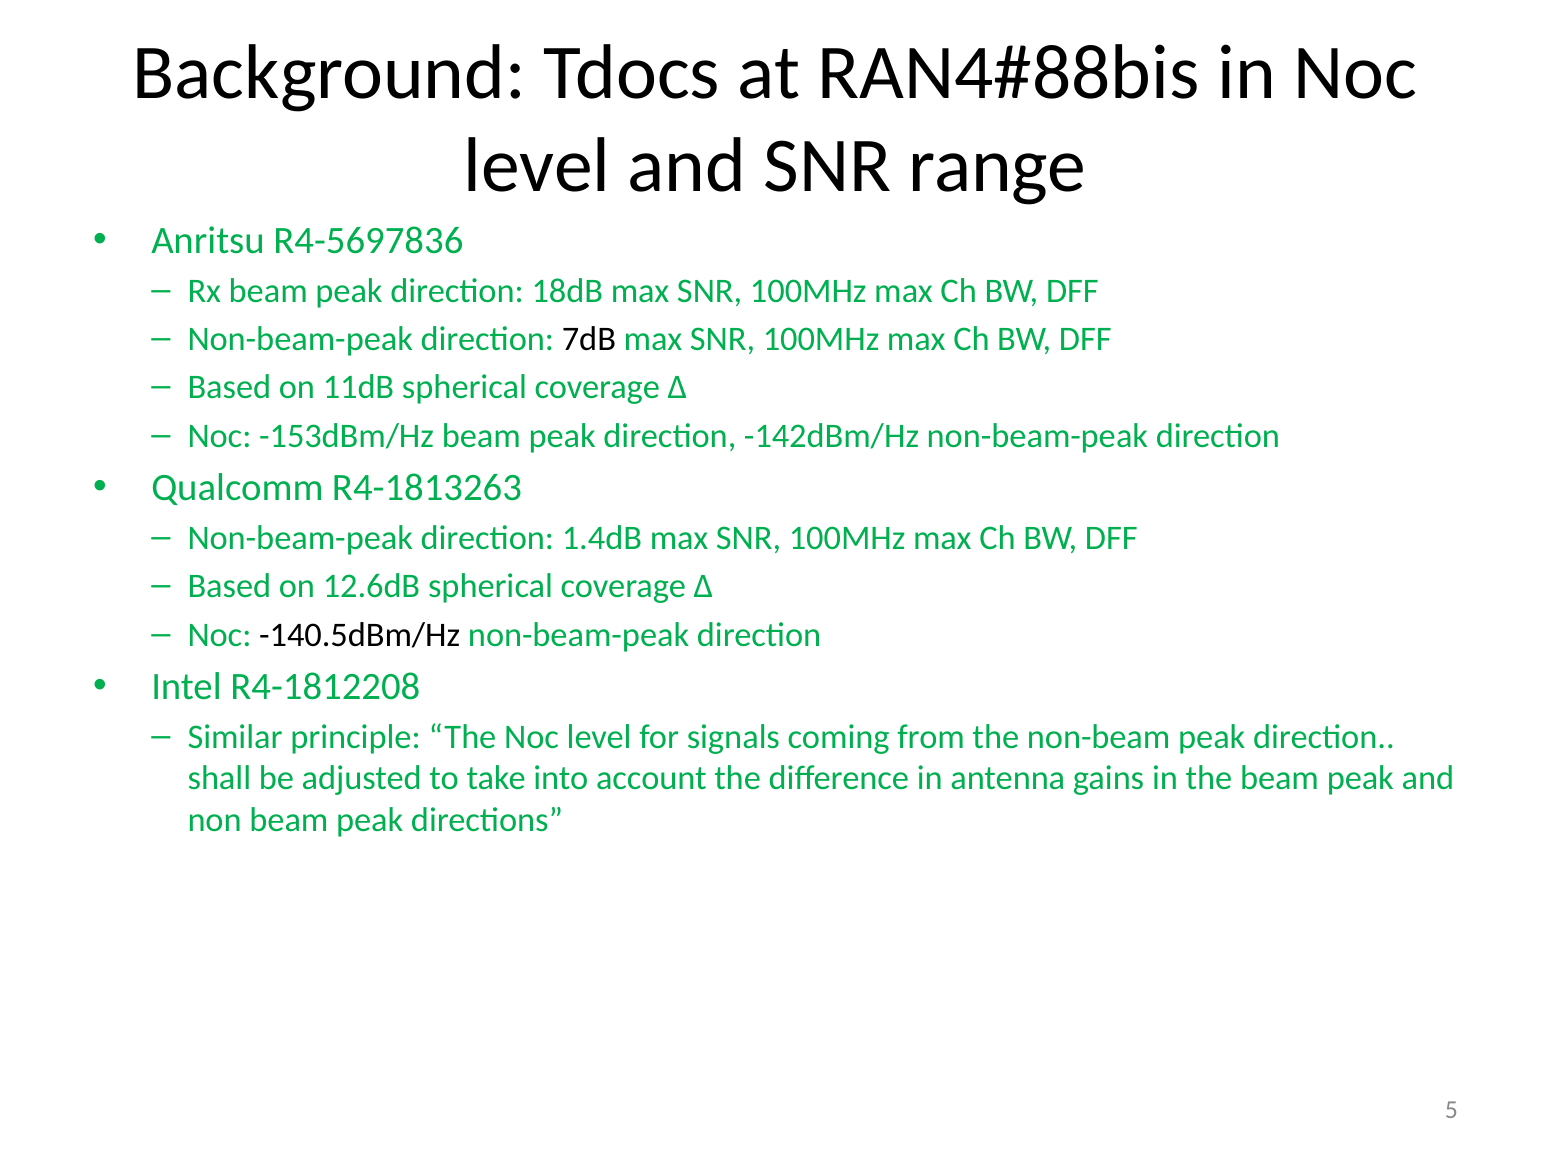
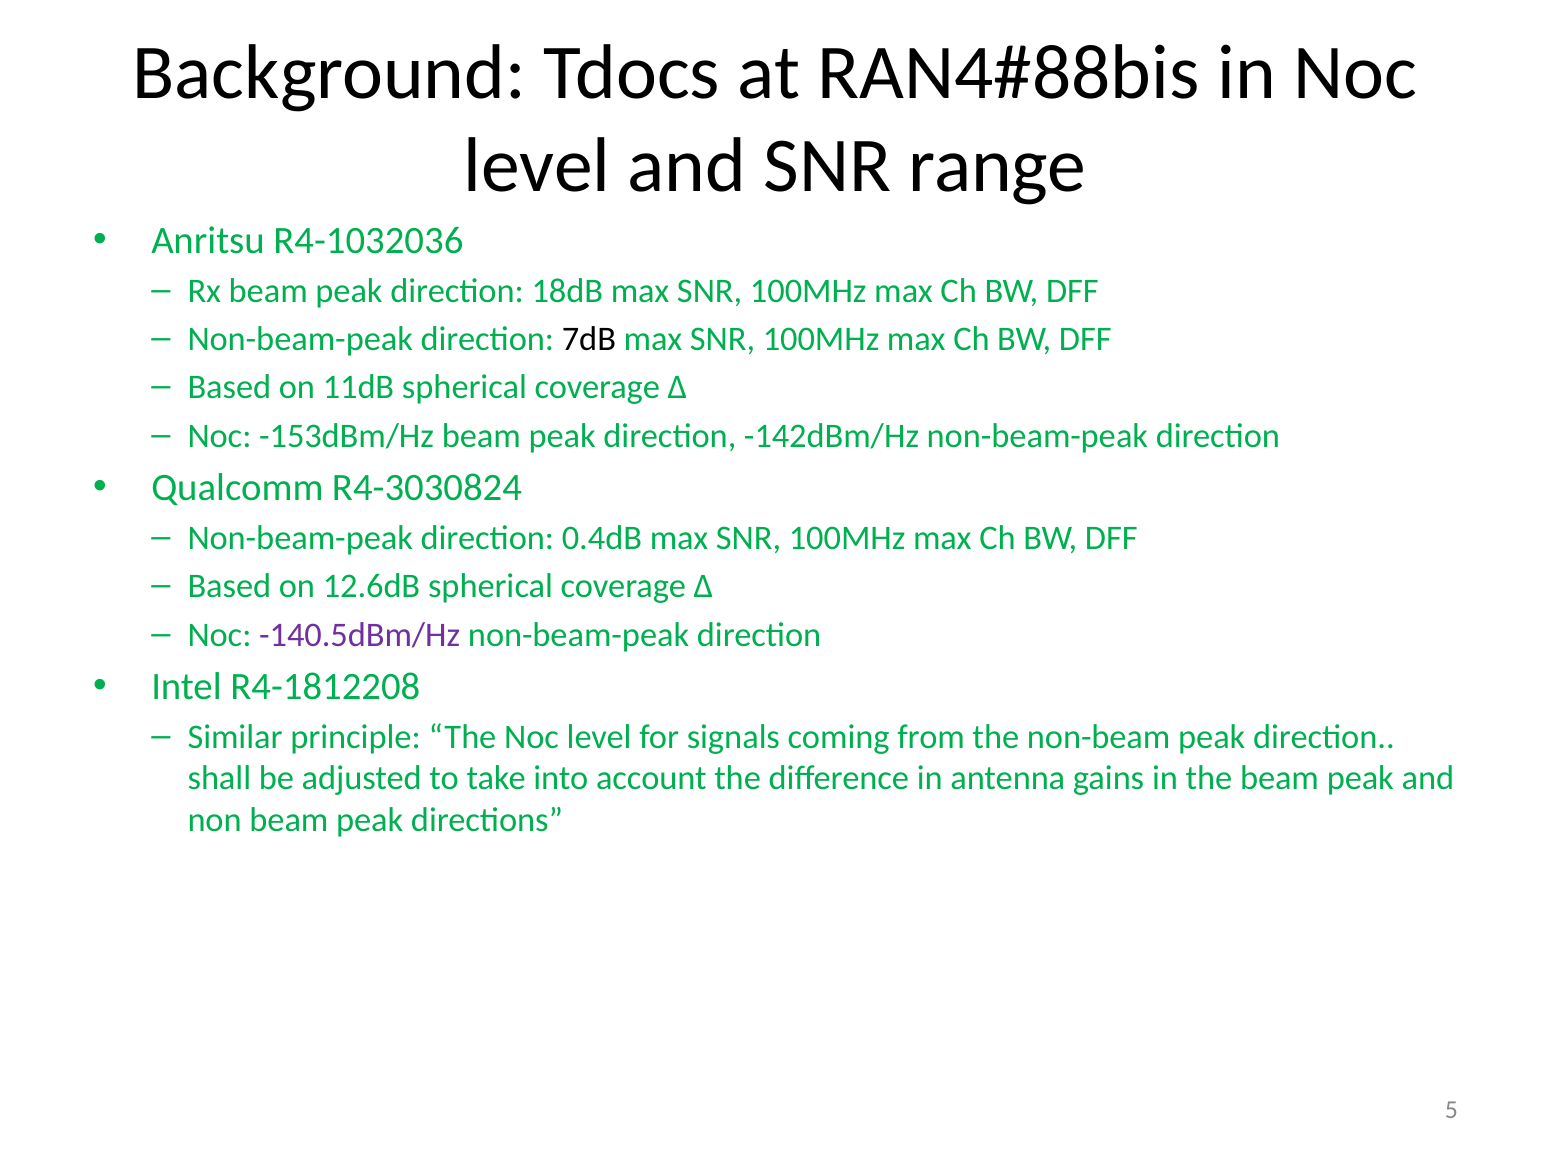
R4-5697836: R4-5697836 -> R4-1032036 (368, 241)
R4-1813263: R4-1813263 -> R4-3030824 (427, 488)
1.4dB: 1.4dB -> 0.4dB (602, 538)
-140.5dBm/Hz colour: black -> purple (360, 635)
